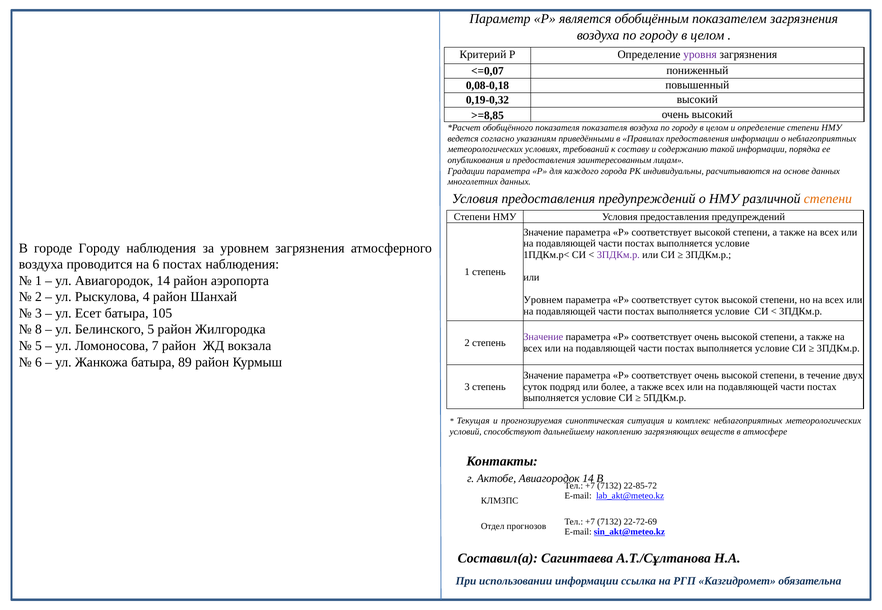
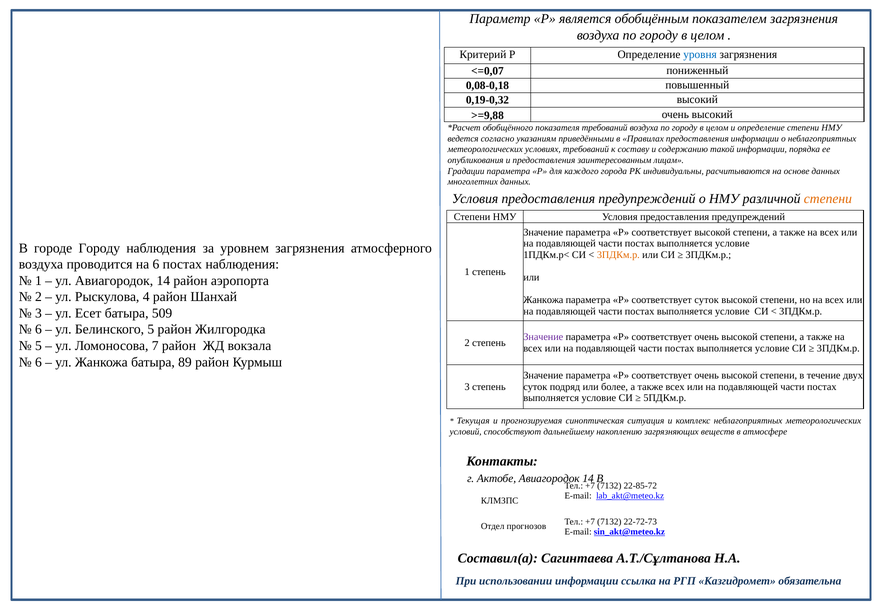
уровня colour: purple -> blue (700, 54)
>=8,85: >=8,85 -> >=9,88 (488, 116)
показателя показателя: показателя -> требований (605, 128)
3ПДКм.р colour: purple -> orange (618, 255)
Уровнем: Уровнем -> Жанкожа (543, 300)
105: 105 -> 509 (162, 314)
8: 8 -> 6 (38, 330)
22-72-69: 22-72-69 -> 22-72-73 (640, 522)
